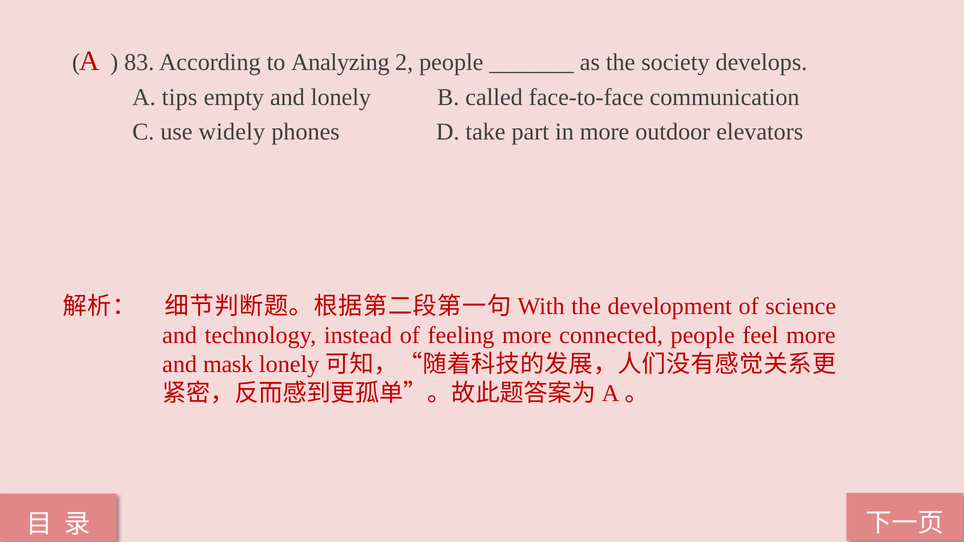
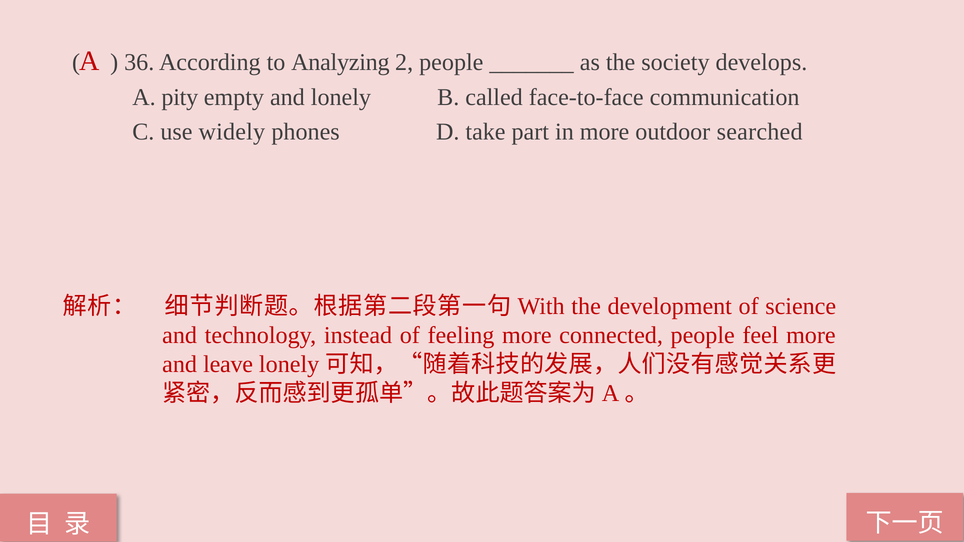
83: 83 -> 36 (139, 62)
tips: tips -> pity (180, 97)
elevators: elevators -> searched (760, 132)
mask: mask -> leave (228, 364)
